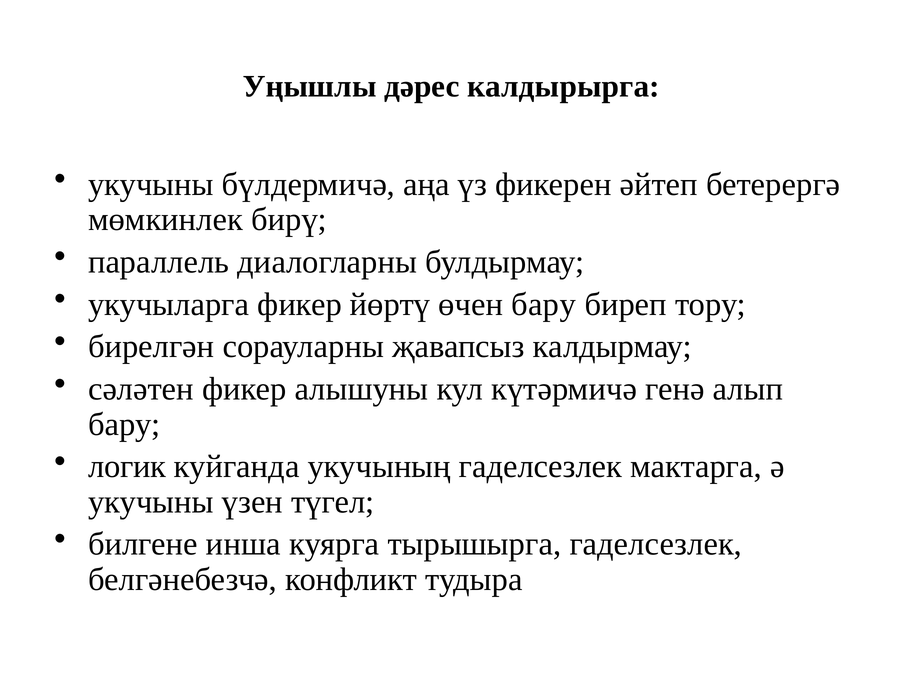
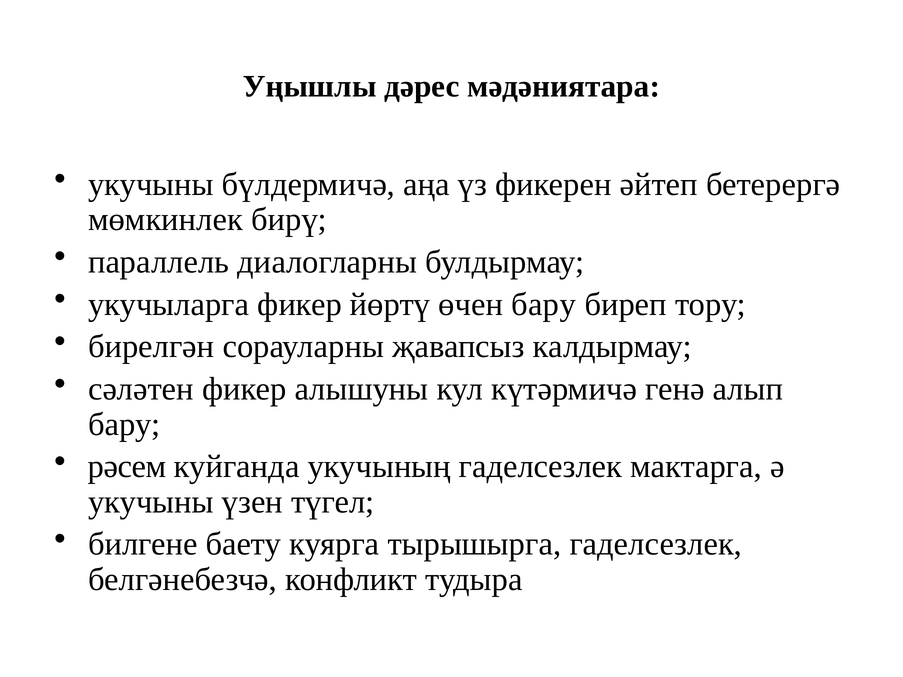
калдырырга: калдырырга -> мәдәниятара (564, 86)
логик: логик -> рәсем (127, 467)
инша: инша -> баету (244, 544)
